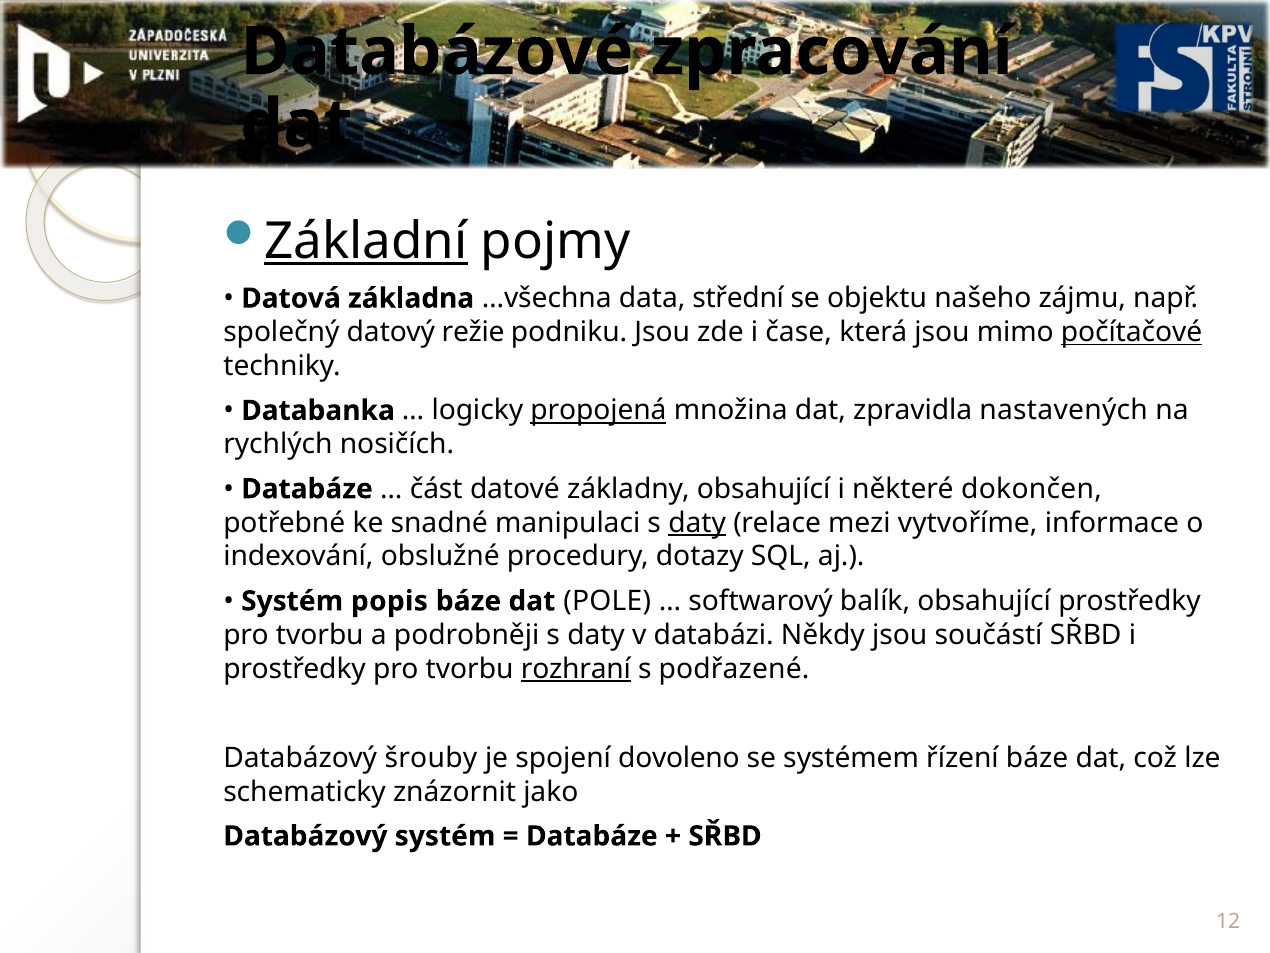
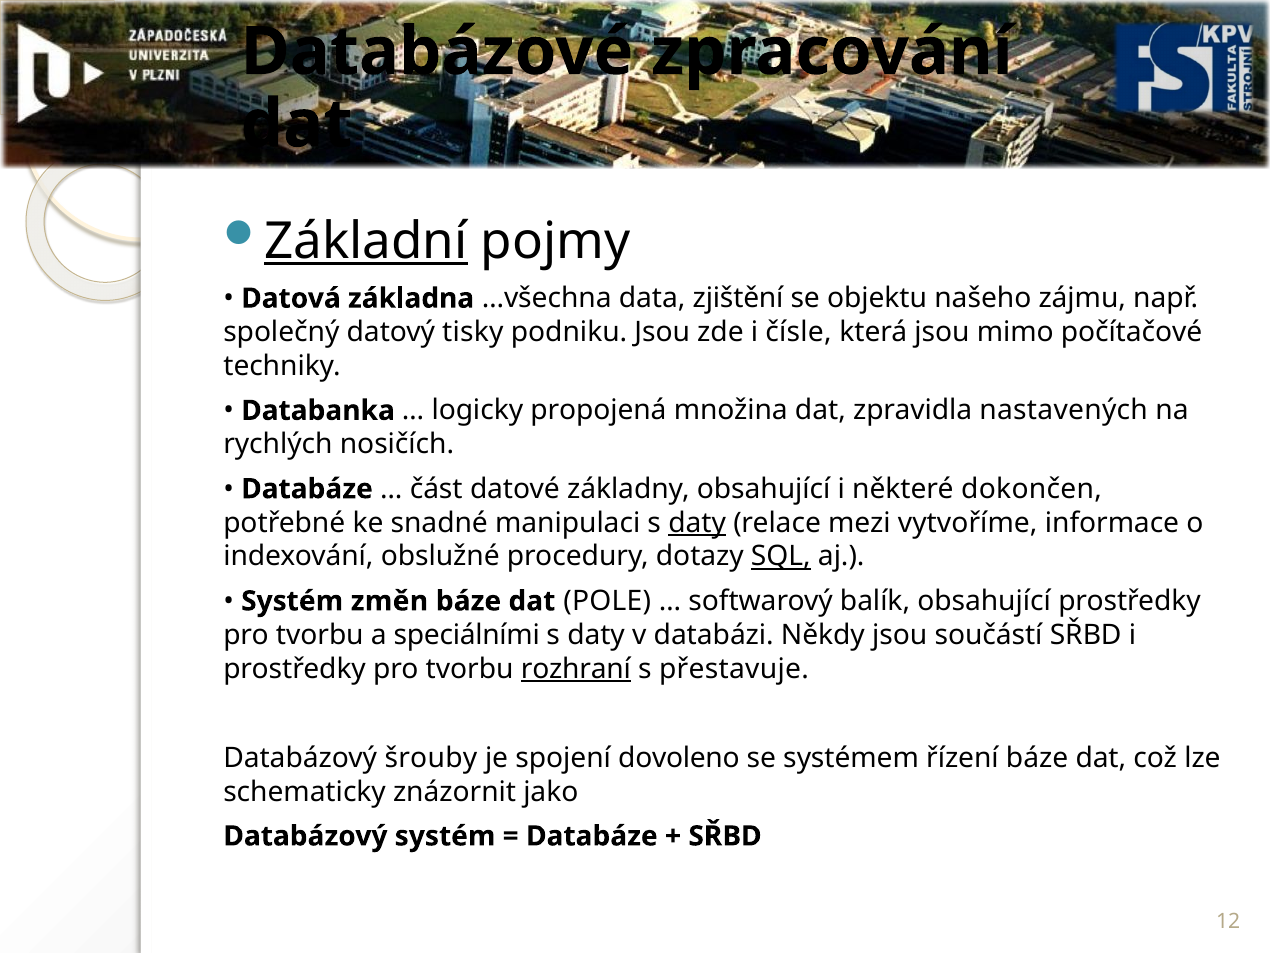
střední: střední -> zjištění (738, 298)
režie: režie -> tisky (473, 332)
čase: čase -> čísle (799, 332)
počítačové underline: present -> none (1132, 332)
propojená underline: present -> none (598, 410)
SQL underline: none -> present (781, 556)
popis: popis -> změn (389, 601)
podrobněji: podrobněji -> speciálními (467, 635)
podřazené: podřazené -> přestavuje (734, 669)
